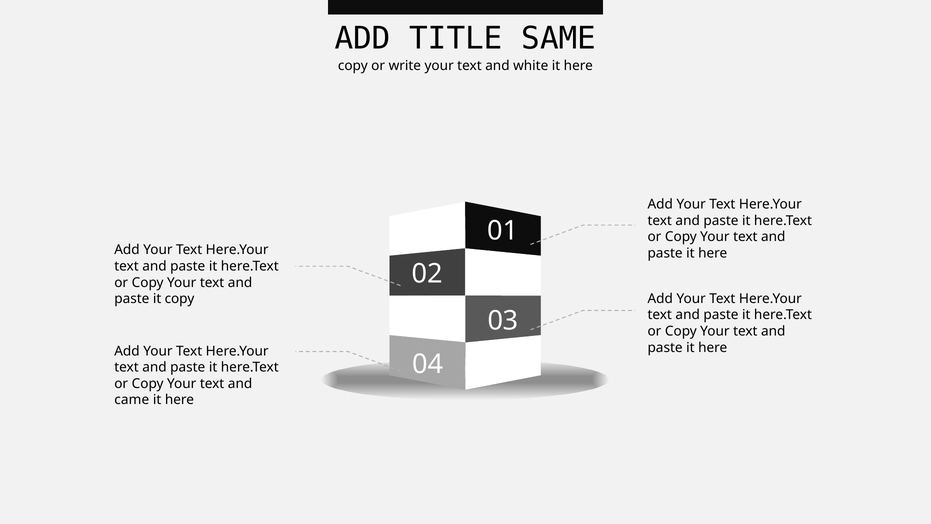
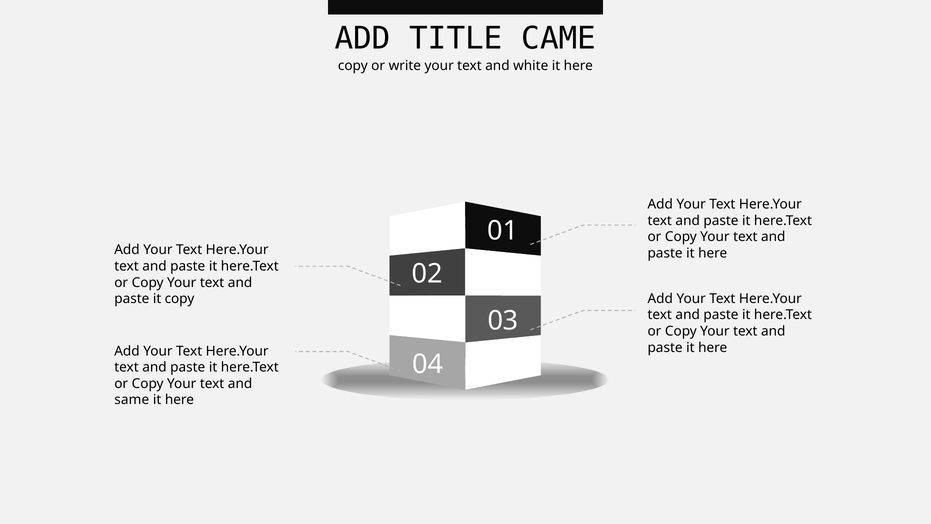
SAME: SAME -> CAME (559, 39)
came: came -> same (132, 400)
